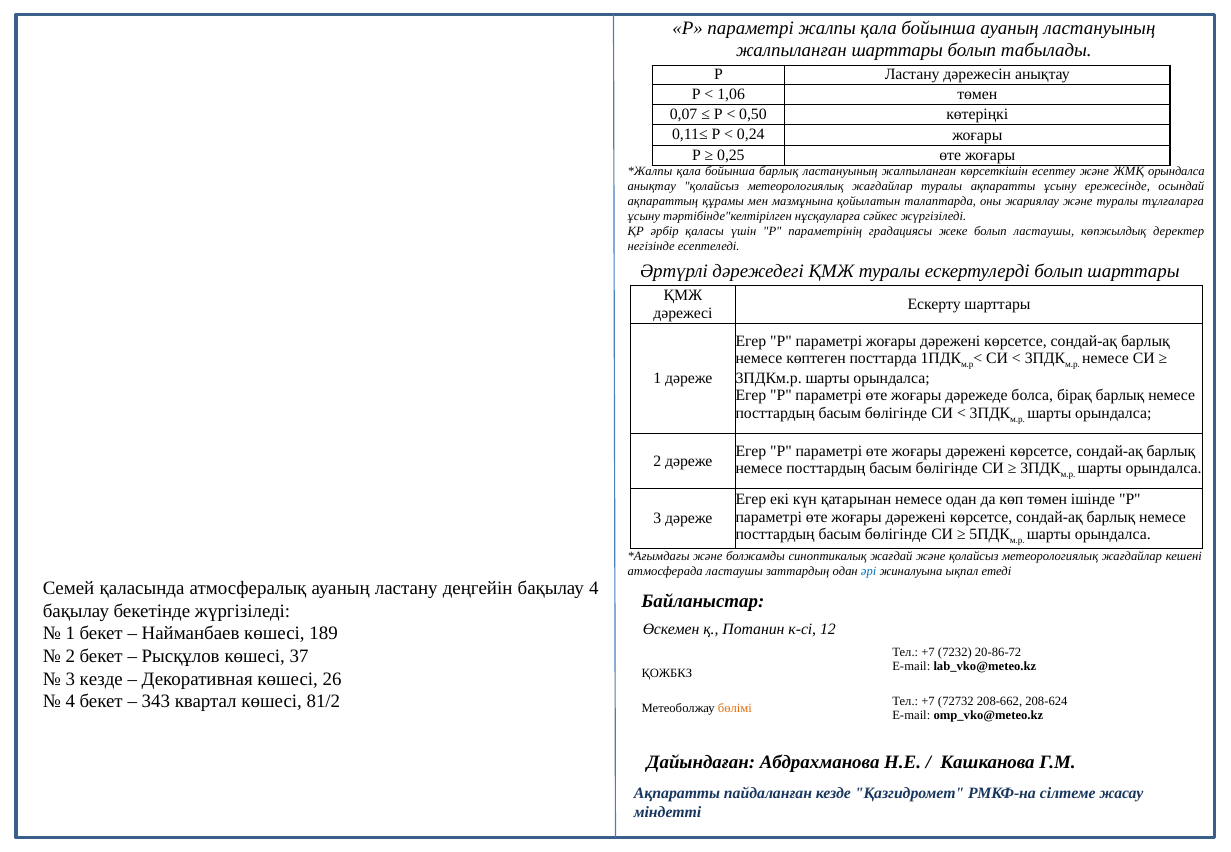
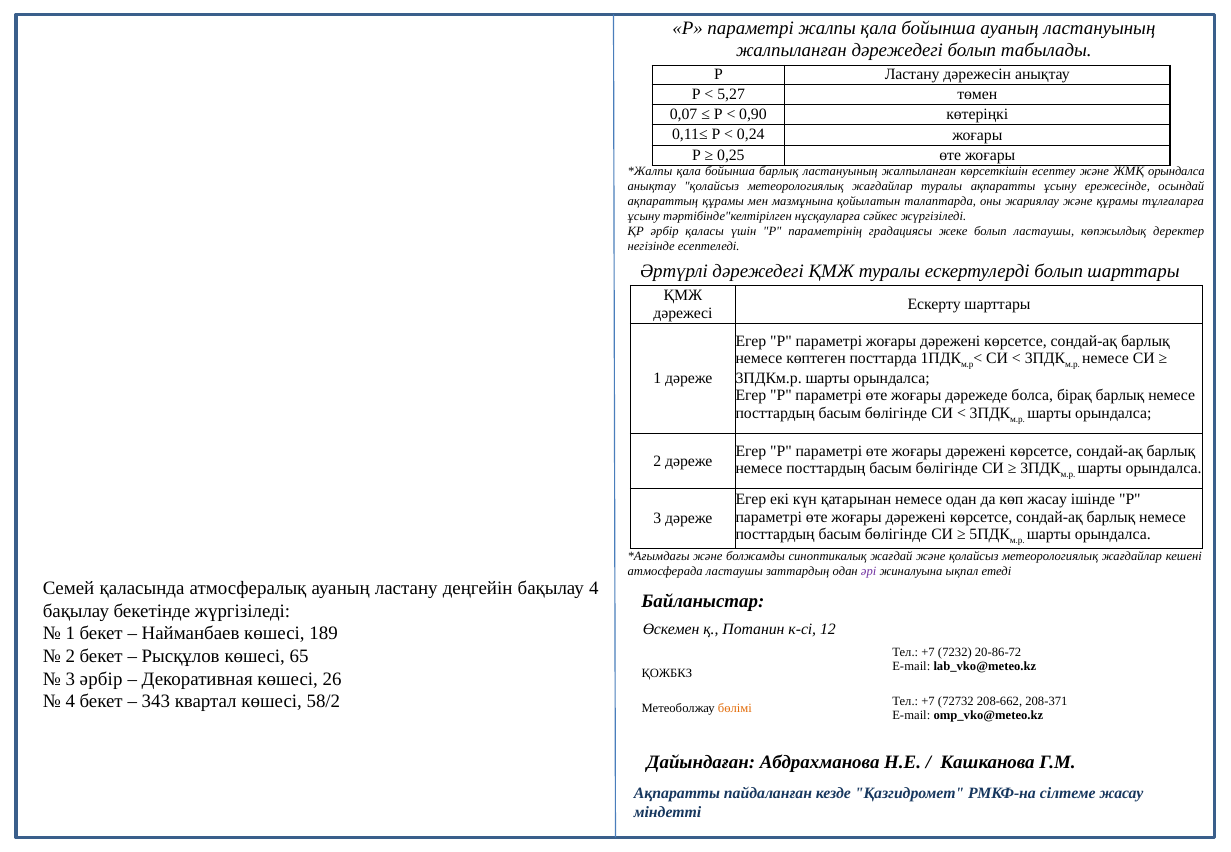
жалпыланған шарттары: шарттары -> дәрежедегі (897, 51)
1,06: 1,06 -> 5,27 (731, 94)
0,50: 0,50 -> 0,90 (753, 115)
және туралы: туралы -> құрамы (1117, 202)
көп төмен: төмен -> жасау (1047, 500)
әрі colour: blue -> purple (869, 571)
37: 37 -> 65 (299, 656)
3 кезде: кезде -> әрбір (101, 679)
81/2: 81/2 -> 58/2 (323, 702)
208-624: 208-624 -> 208-371 (1046, 702)
